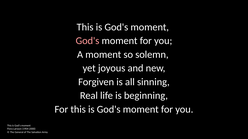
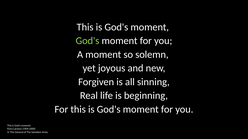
God's colour: pink -> light green (87, 41)
